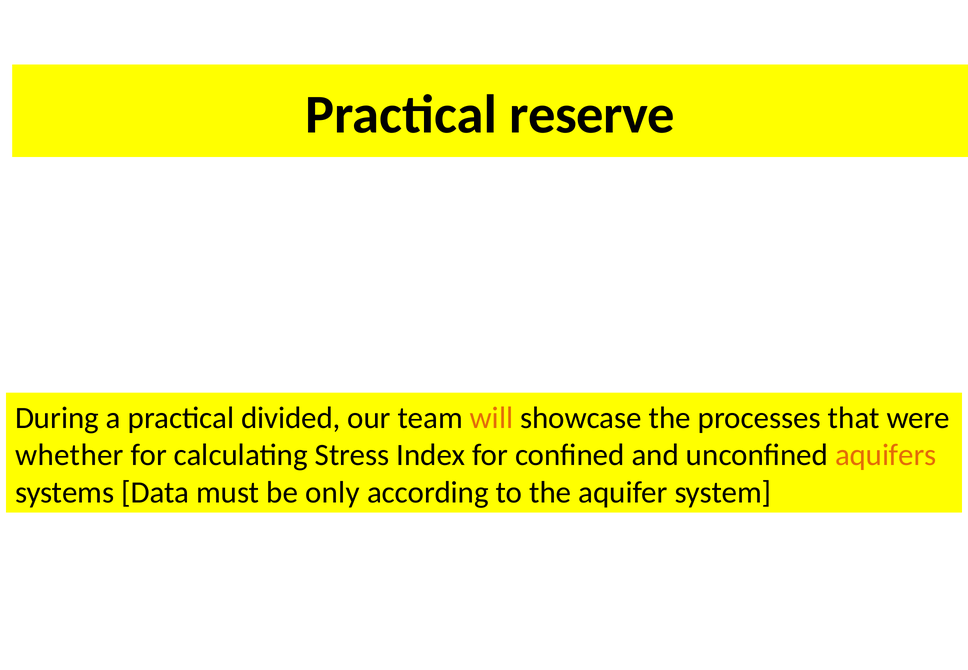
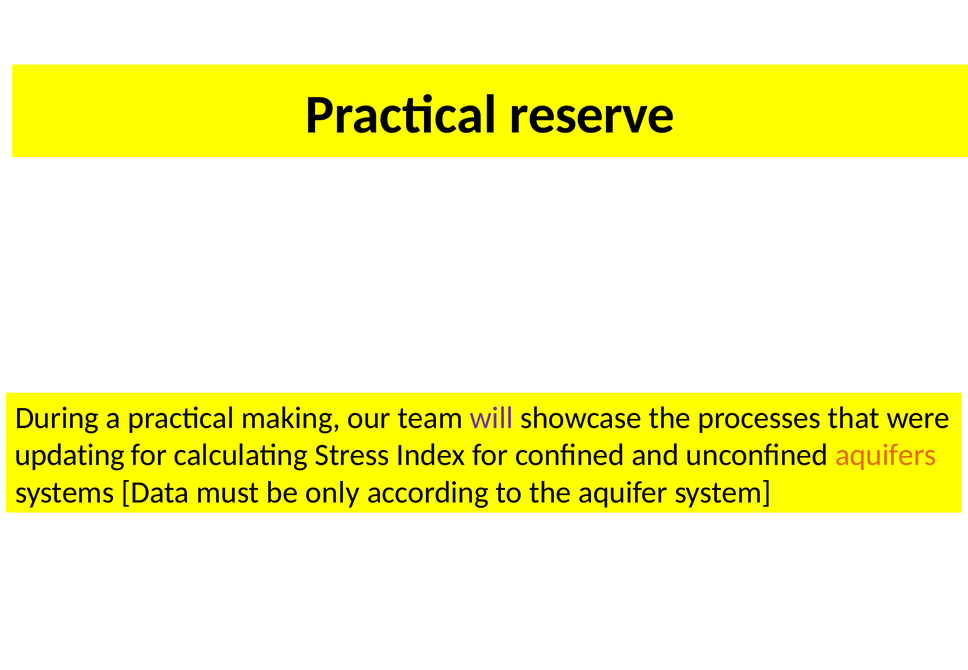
divided: divided -> making (291, 418)
will colour: orange -> purple (491, 418)
whether: whether -> updating (70, 455)
